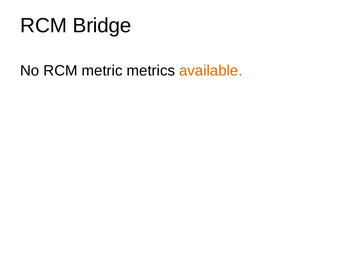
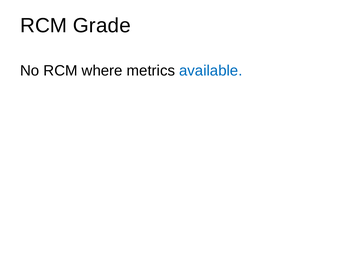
Bridge: Bridge -> Grade (102, 26)
metric: metric -> where (102, 71)
available colour: orange -> blue (211, 71)
